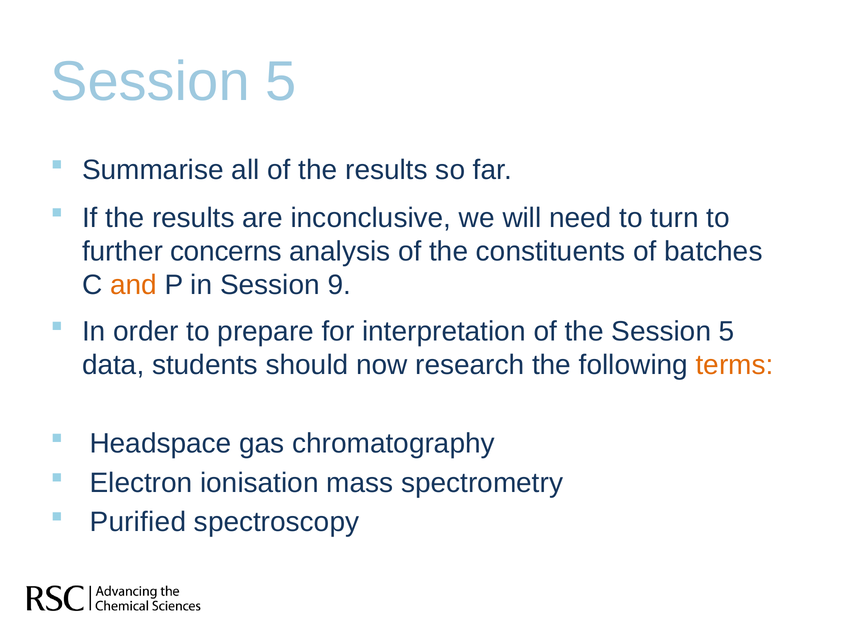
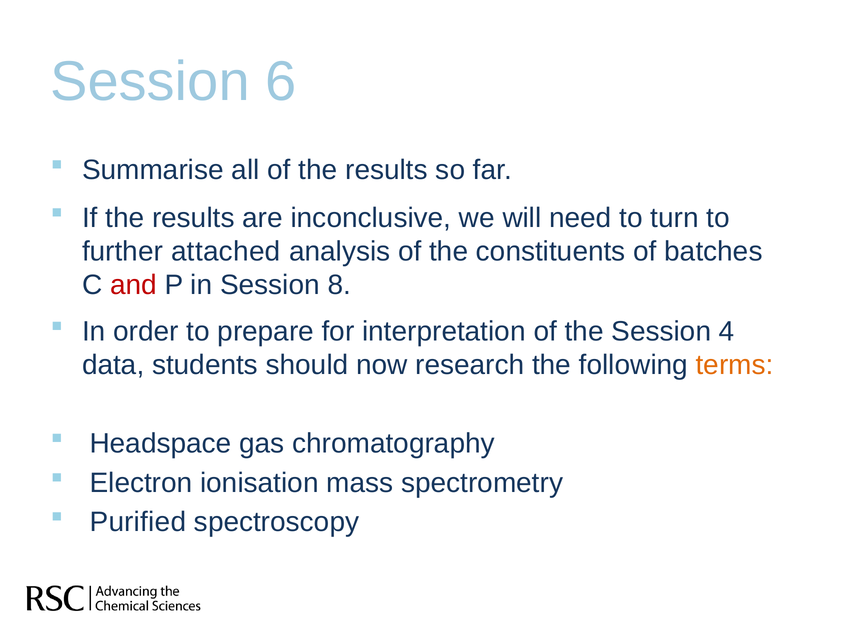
5: 5 -> 6 (281, 82)
concerns: concerns -> attached (226, 251)
and colour: orange -> red (133, 285)
9: 9 -> 8 (339, 285)
the Session 5: 5 -> 4 (727, 331)
